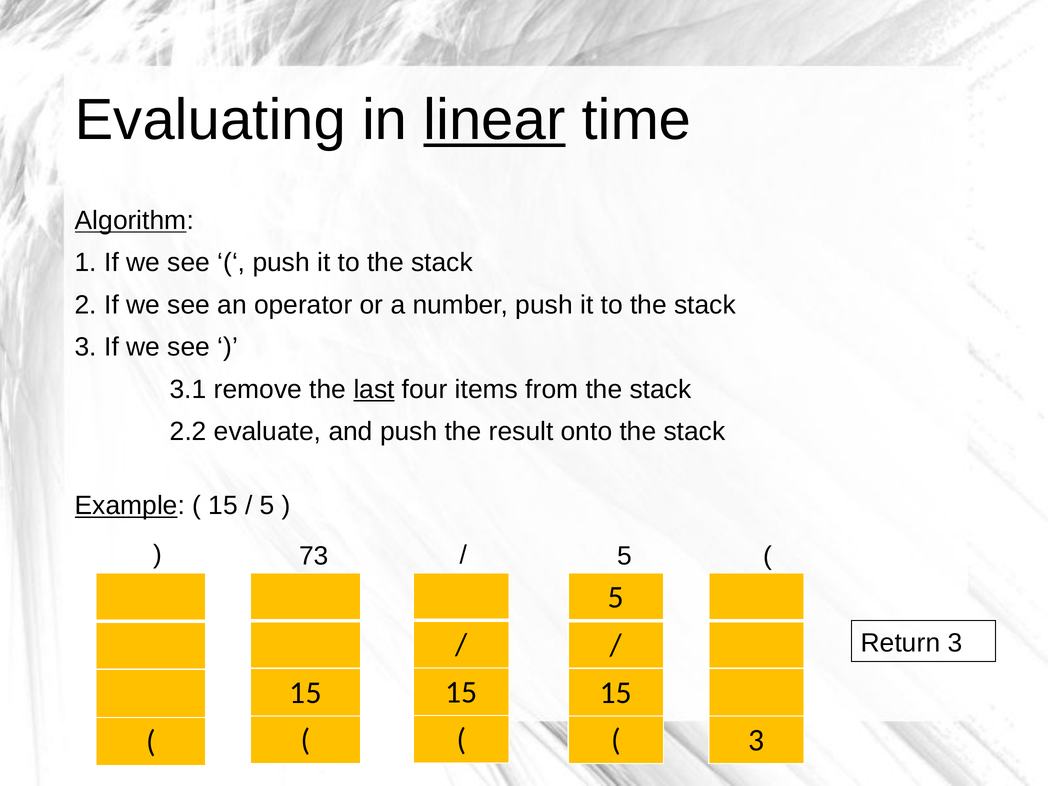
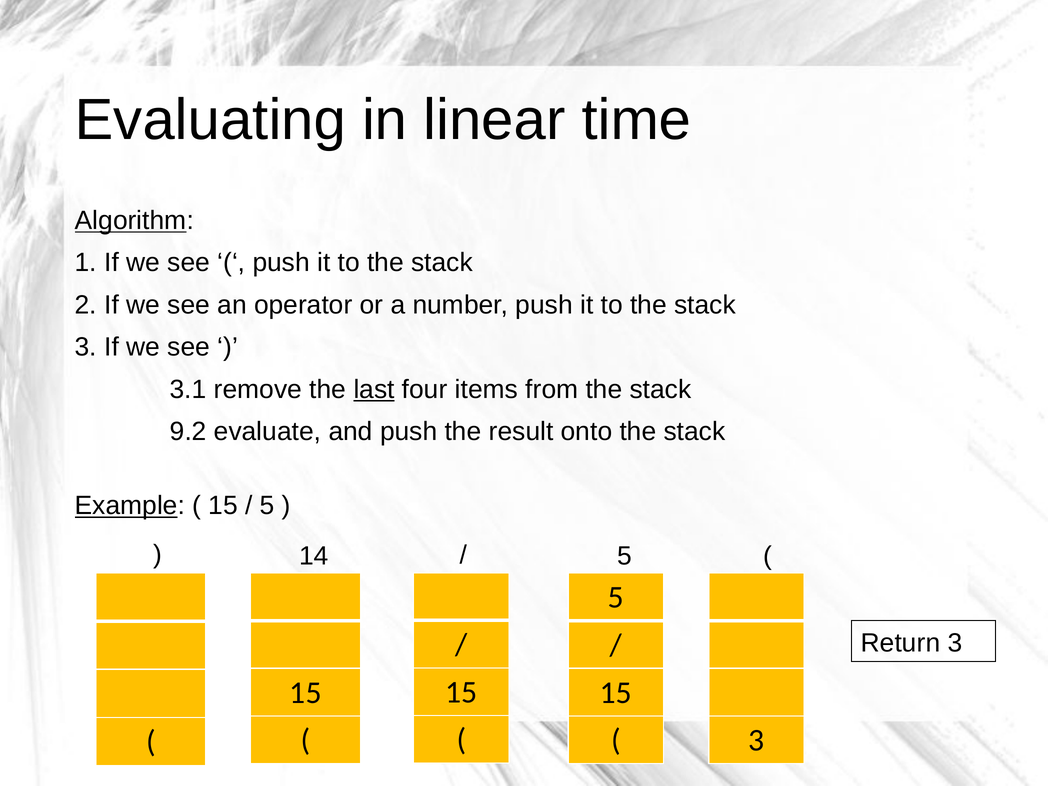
linear underline: present -> none (494, 120)
2.2: 2.2 -> 9.2 (188, 432)
73: 73 -> 14 (314, 556)
